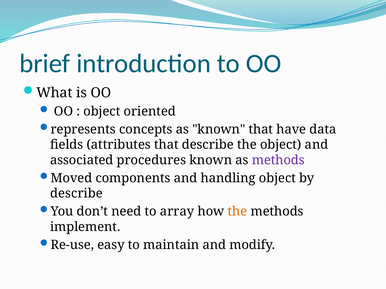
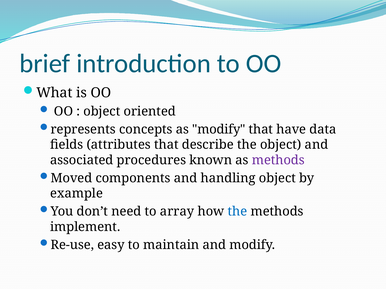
as known: known -> modify (219, 130)
describe: describe -> example (77, 194)
the colour: orange -> blue (237, 212)
